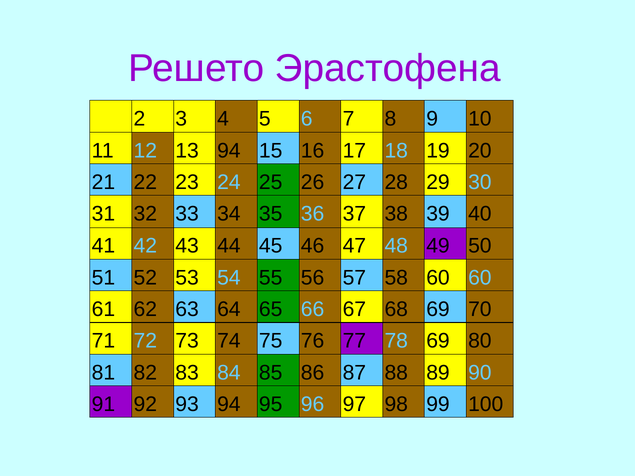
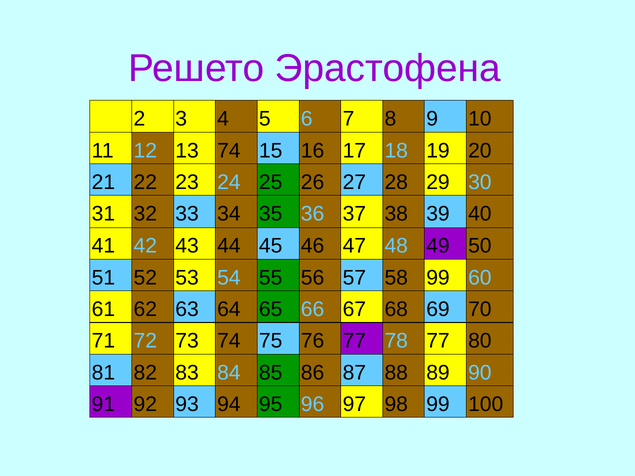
13 94: 94 -> 74 (229, 151)
58 60: 60 -> 99 (438, 278)
78 69: 69 -> 77 (438, 341)
